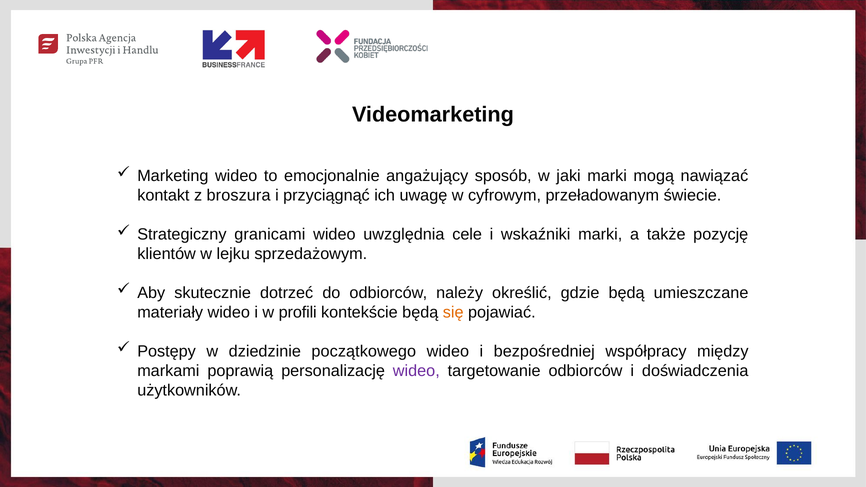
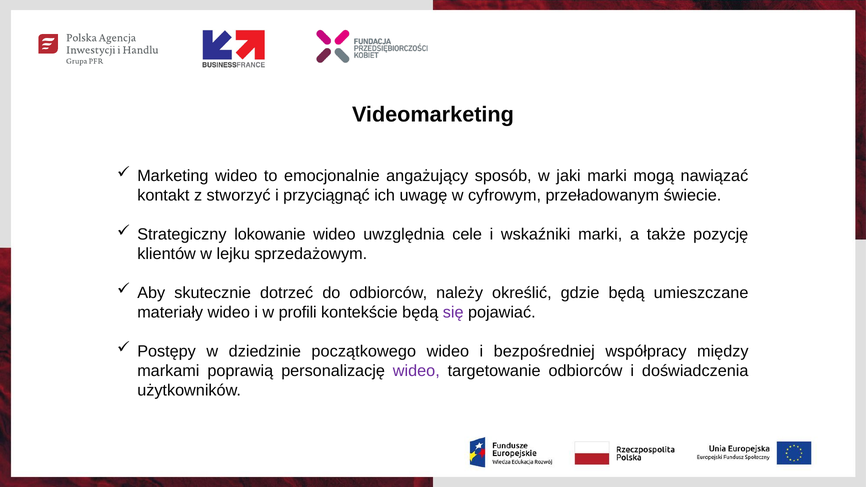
broszura: broszura -> stworzyć (239, 195)
granicami: granicami -> lokowanie (270, 234)
się colour: orange -> purple (453, 312)
